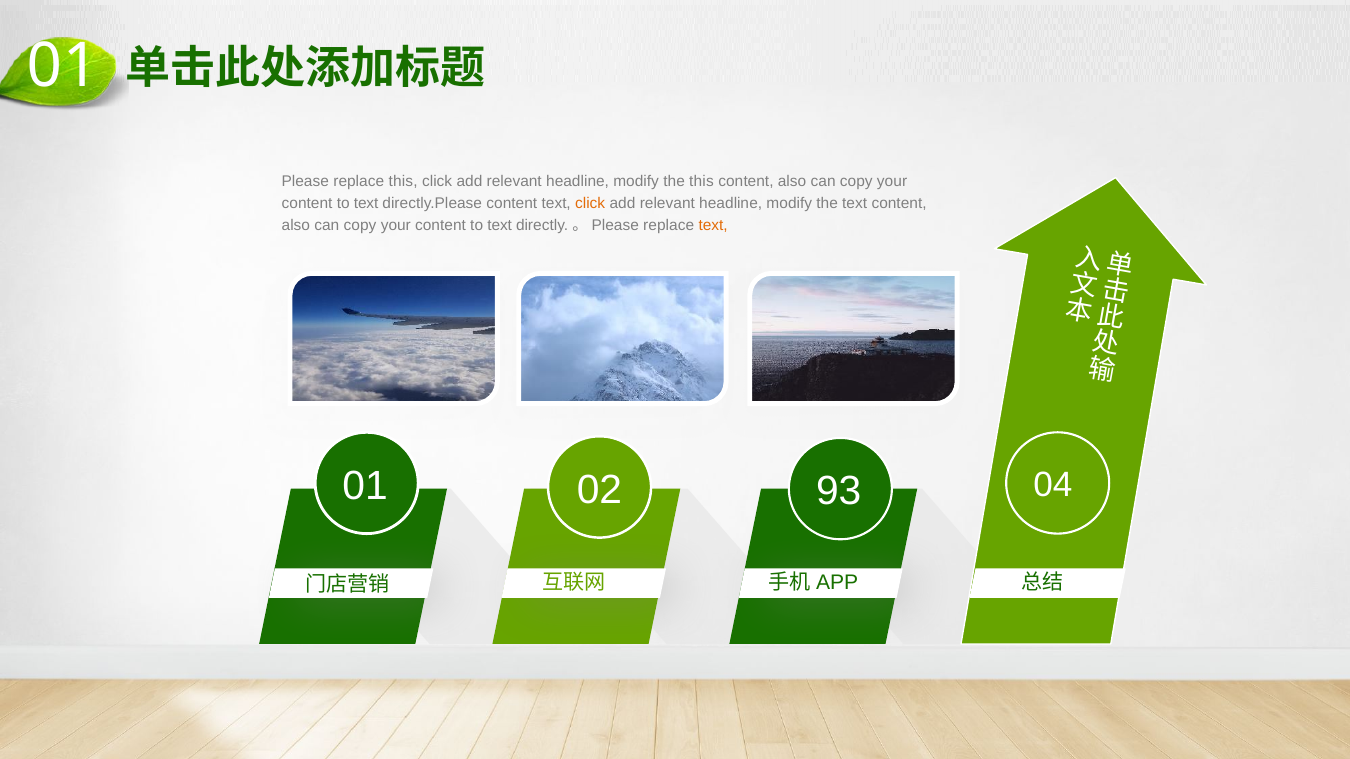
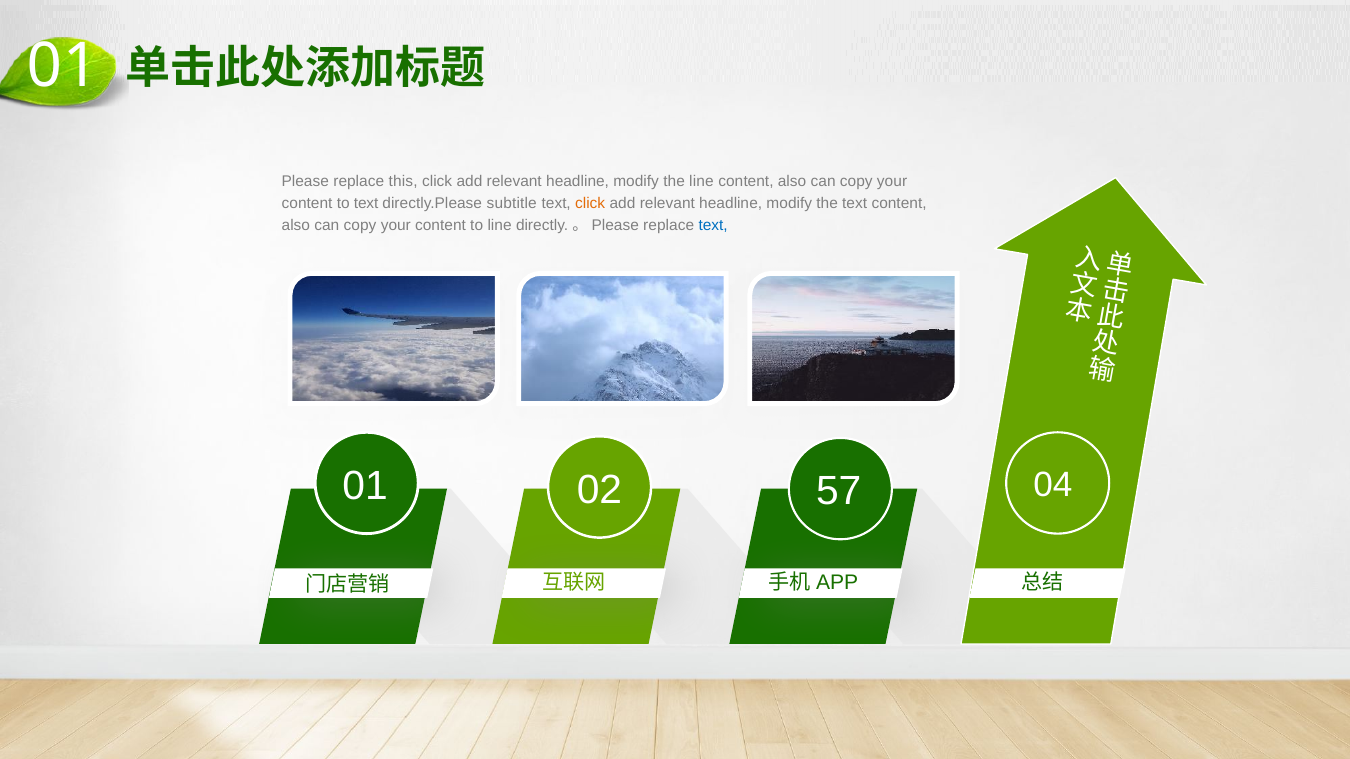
the this: this -> line (701, 181)
directly.Please content: content -> subtitle (512, 203)
text: text -> line (500, 226)
text colour: orange -> blue (713, 226)
93: 93 -> 57 (839, 492)
